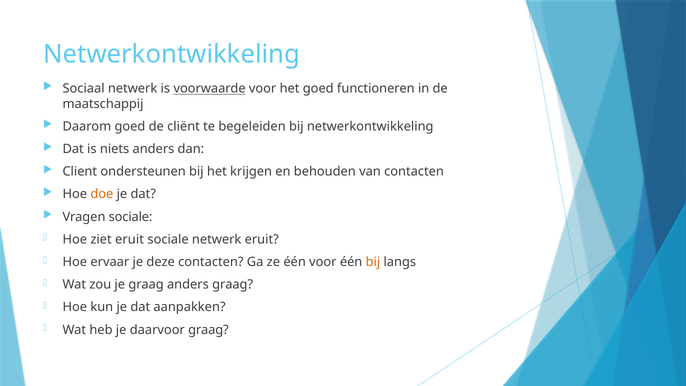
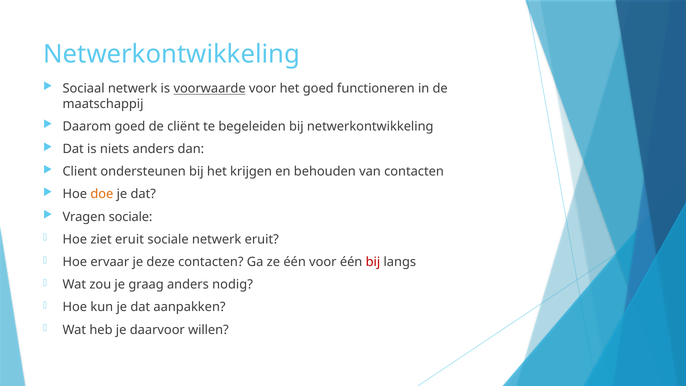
bij colour: orange -> red (373, 262)
anders graag: graag -> nodig (233, 284)
daarvoor graag: graag -> willen (208, 330)
